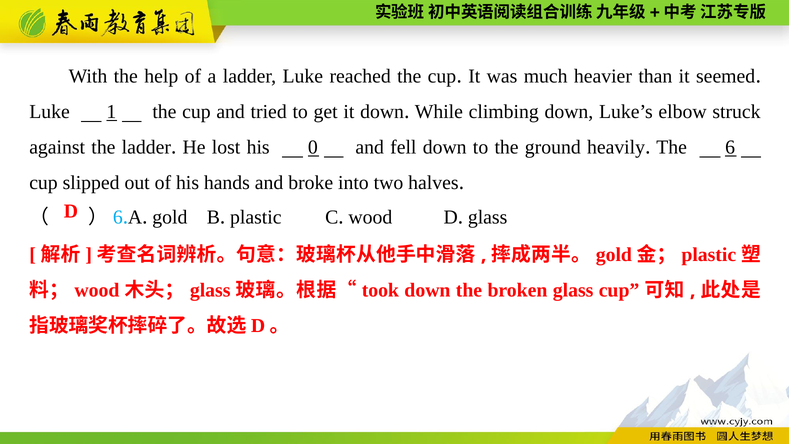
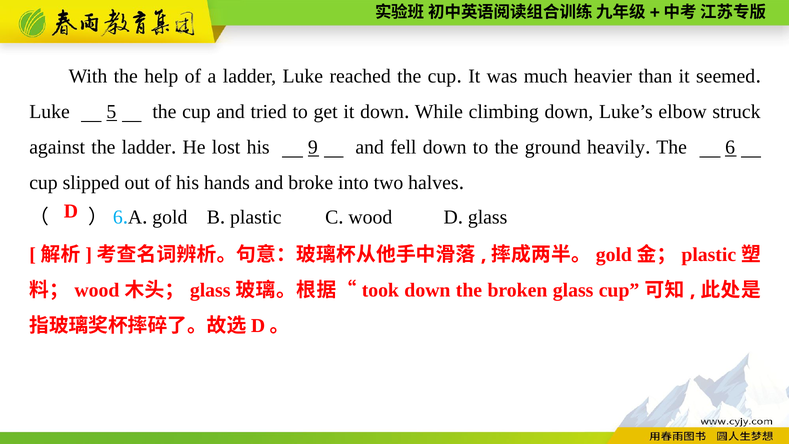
1: 1 -> 5 (111, 112)
0: 0 -> 9 (313, 147)
